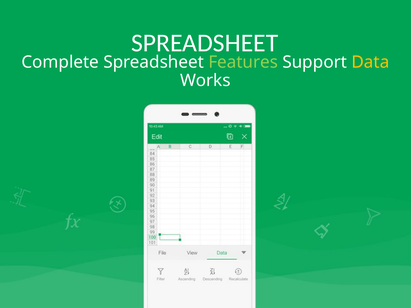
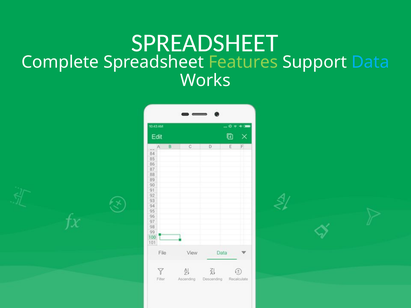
Data colour: yellow -> light blue (370, 62)
